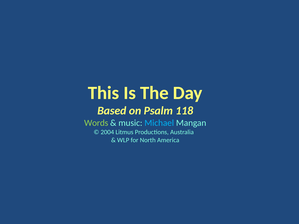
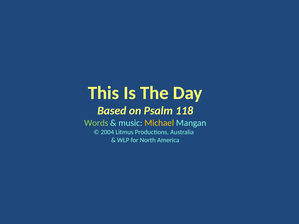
Michael colour: light blue -> yellow (159, 123)
